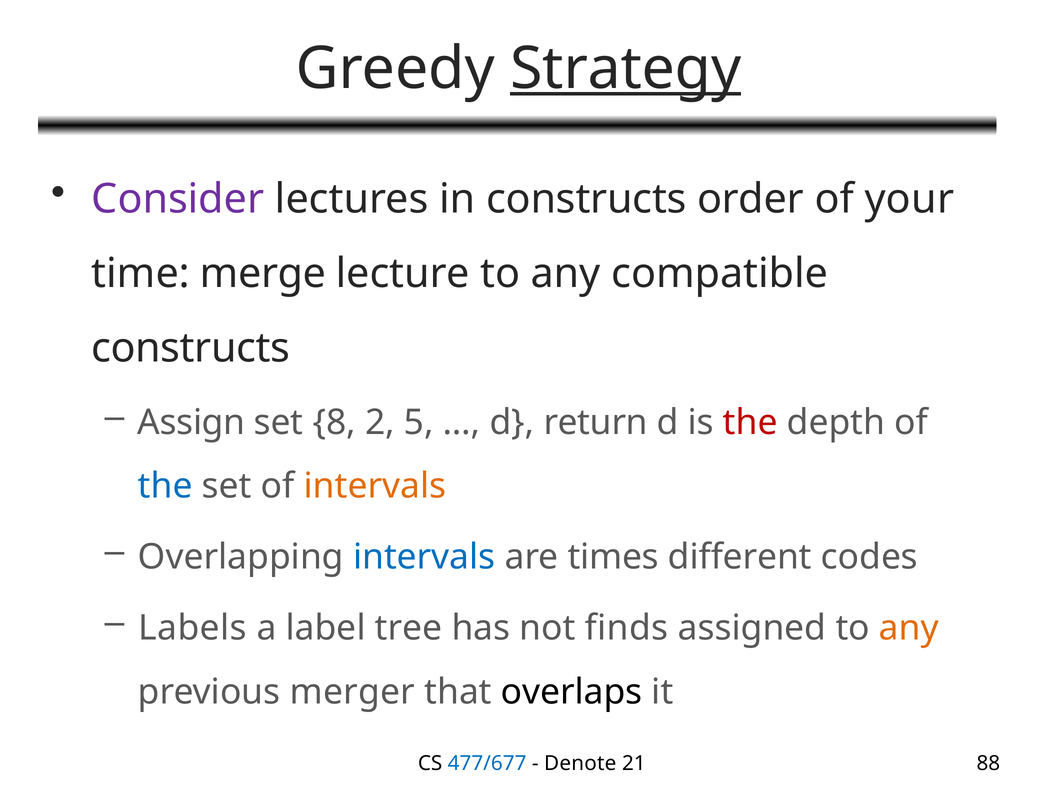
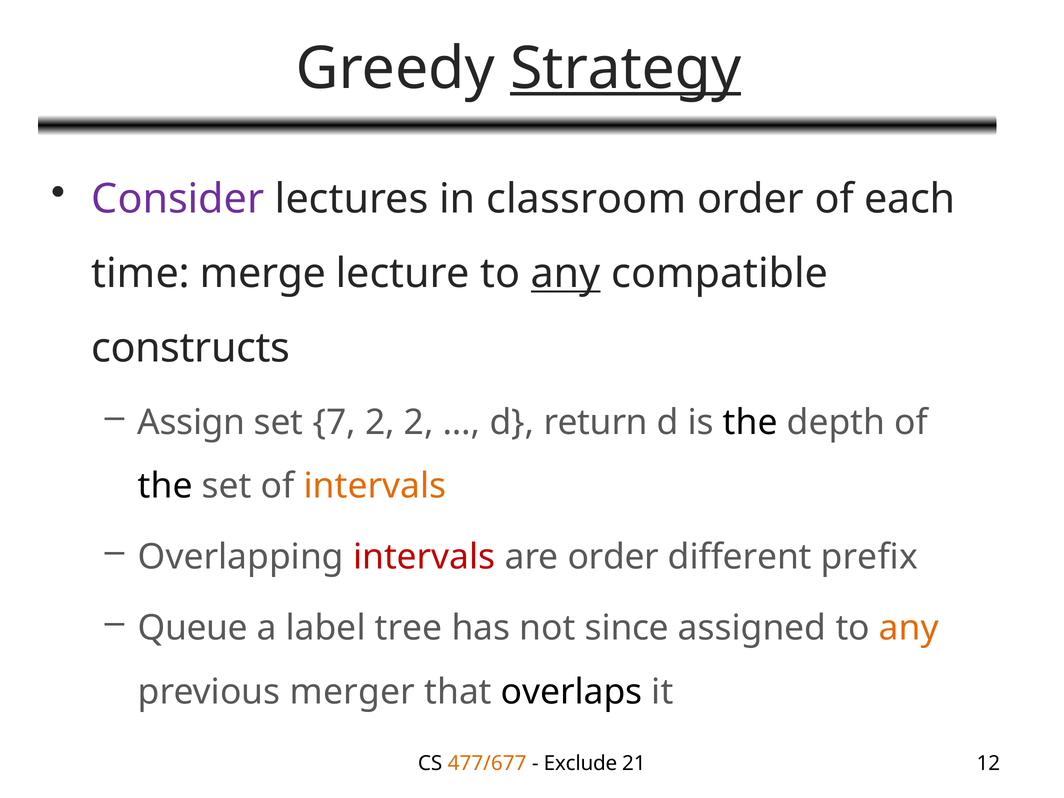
in constructs: constructs -> classroom (586, 199)
your: your -> each (910, 199)
any underline: none -> present (566, 274)
8: 8 -> 7 (334, 422)
2 5: 5 -> 2 (419, 422)
the colour: red -> black (750, 422)
the colour: blue -> black (165, 486)
intervals colour: blue -> red (424, 557)
are times: times -> order (613, 557)
codes: codes -> prefix (869, 557)
Labels: Labels -> Queue (193, 628)
finds: finds -> since (627, 628)
477/677 colour: blue -> orange (487, 764)
Denote: Denote -> Exclude (580, 764)
88: 88 -> 12 (988, 764)
